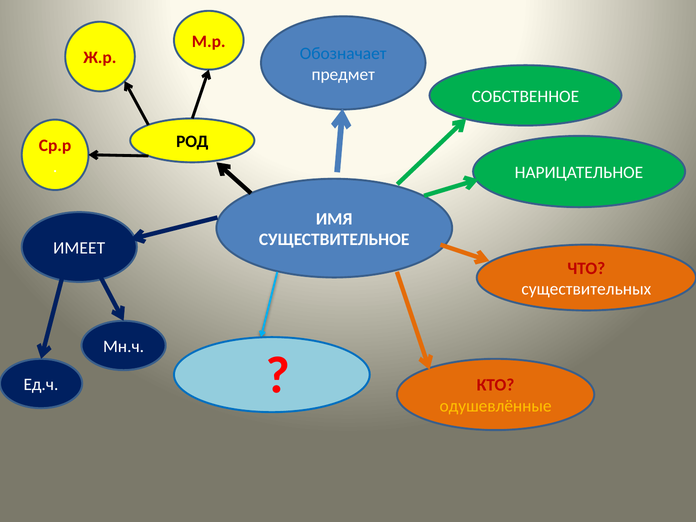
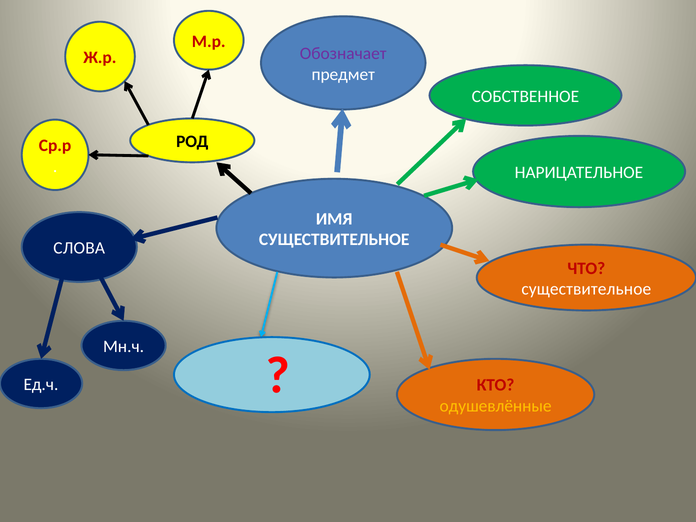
Обозначает colour: blue -> purple (343, 54)
ИМЕЕТ: ИМЕЕТ -> СЛОВА (79, 248)
существительных: существительных -> существительное (586, 289)
